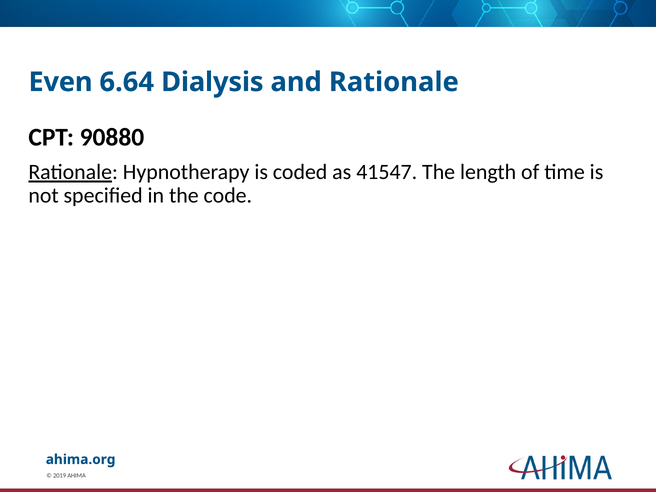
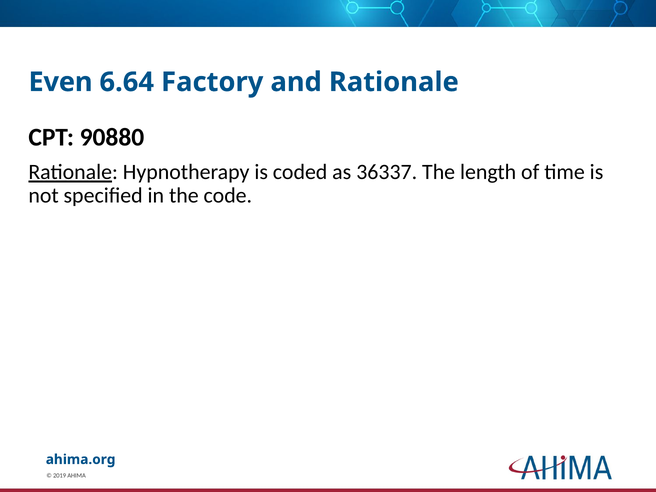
Dialysis: Dialysis -> Factory (212, 82)
41547: 41547 -> 36337 (387, 172)
